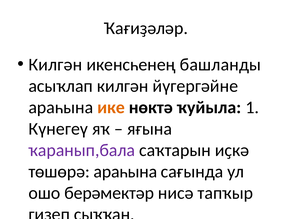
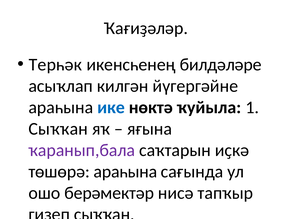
Килгән: Килгән -> Терһәк (55, 65)
башланды: башланды -> билдәләре (221, 65)
ике colour: orange -> blue (111, 107)
Күнегеү: Күнегеү -> Сыҡҡан (58, 129)
